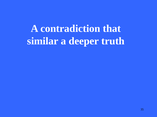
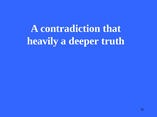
similar: similar -> heavily (43, 41)
